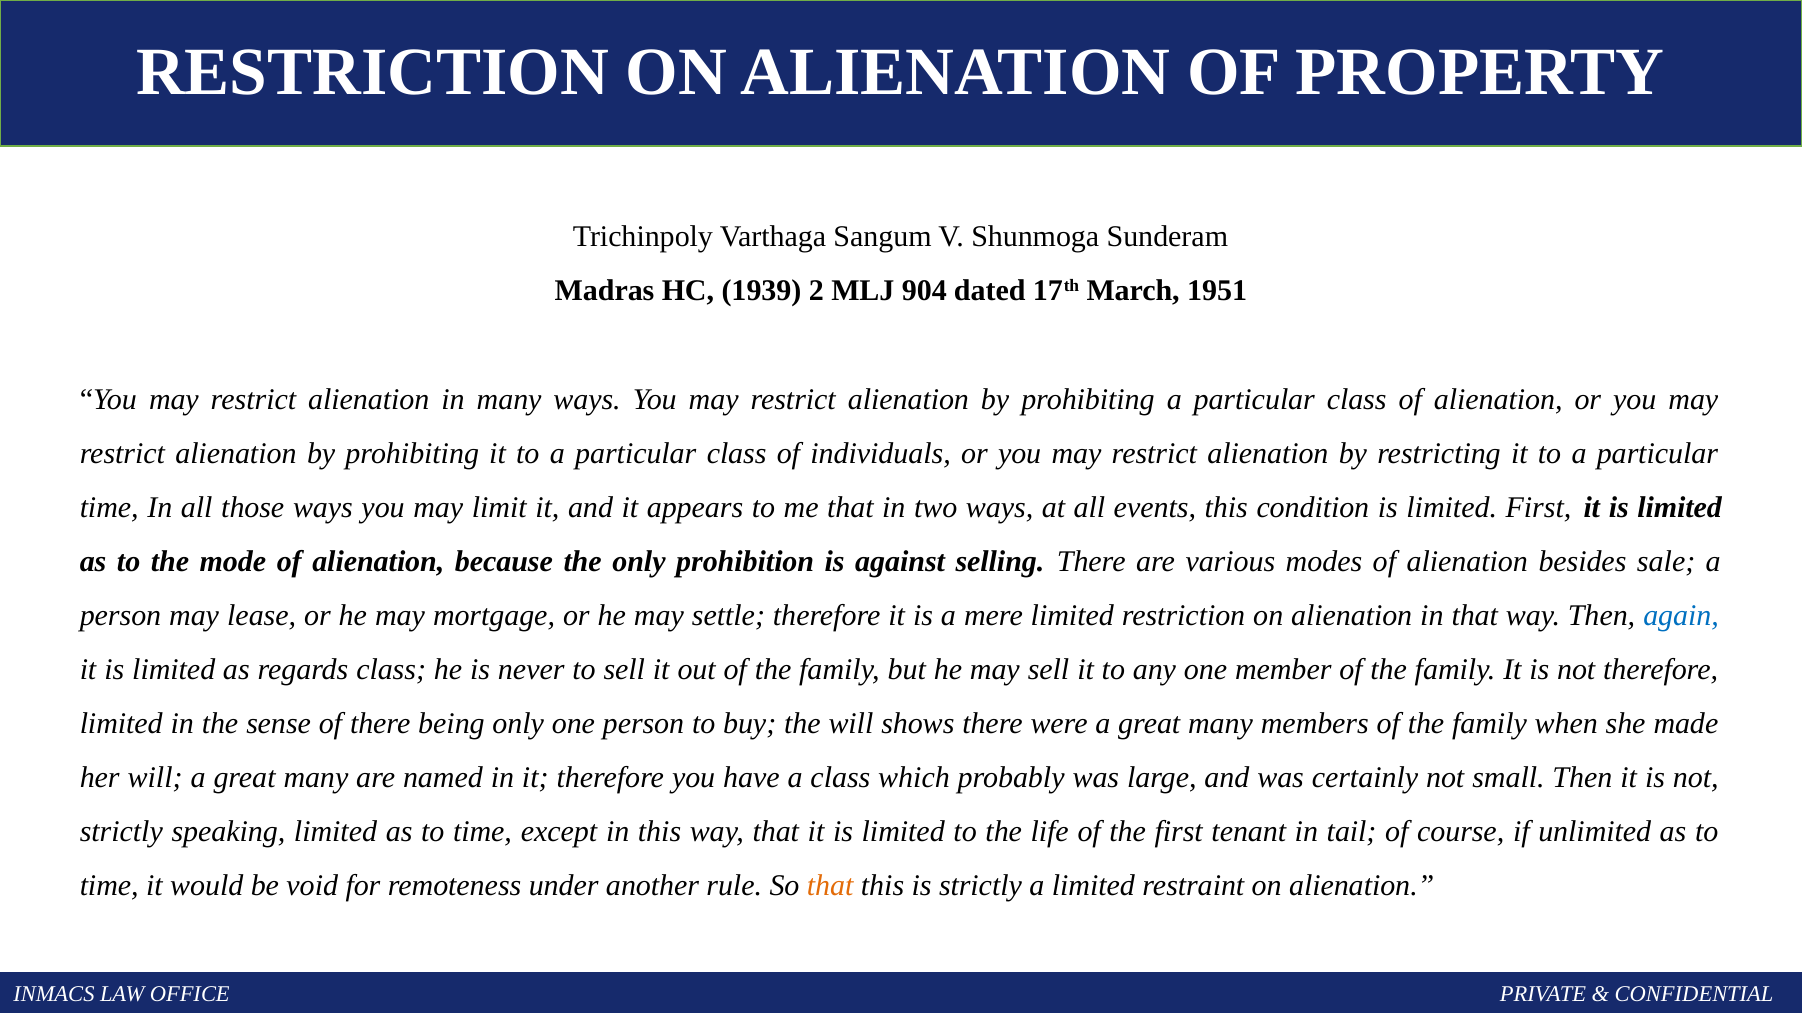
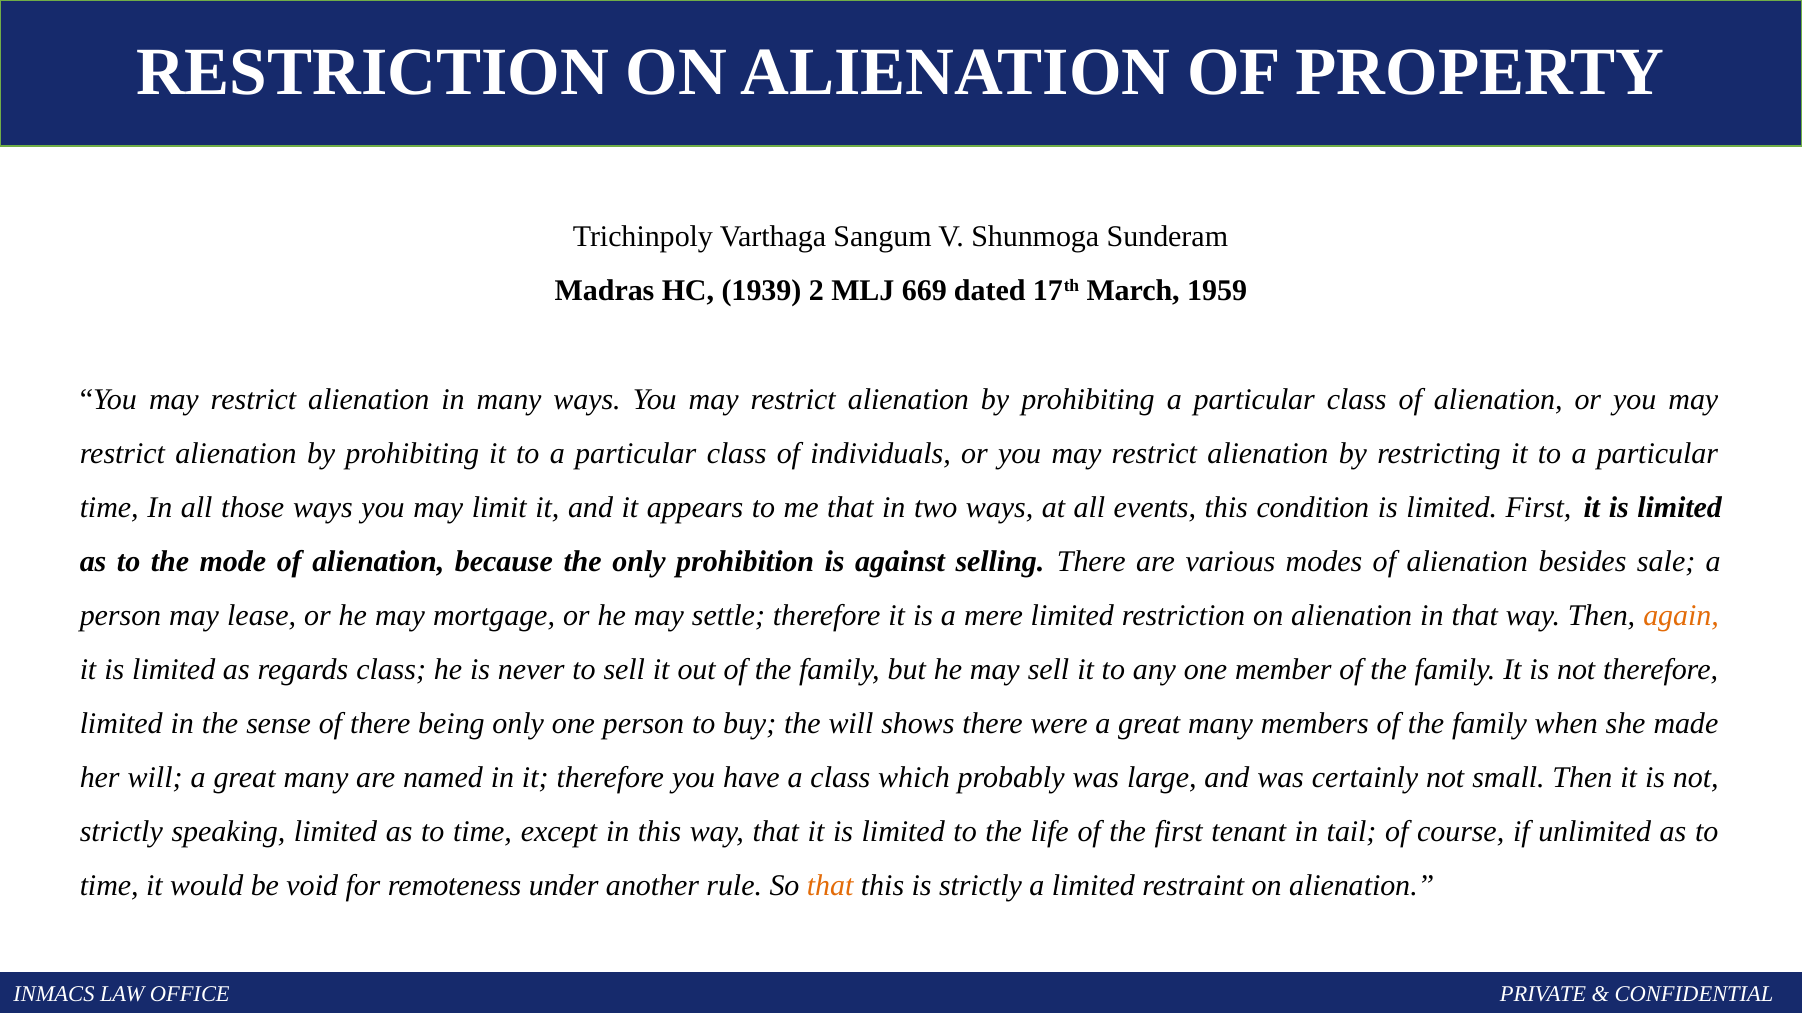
904: 904 -> 669 (924, 291)
1951: 1951 -> 1959 (1217, 291)
again colour: blue -> orange (1681, 616)
